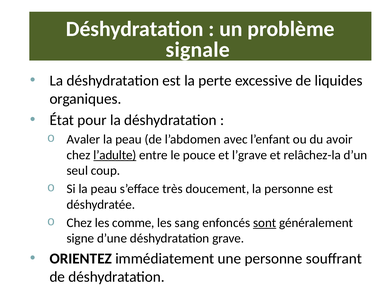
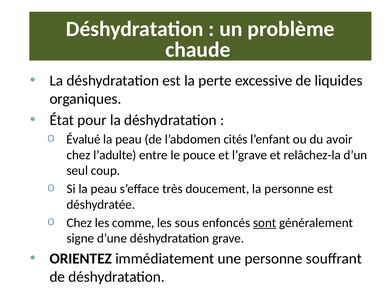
signale: signale -> chaude (198, 50)
Avaler: Avaler -> Évalué (83, 140)
avec: avec -> cités (236, 140)
l’adulte underline: present -> none (115, 155)
sang: sang -> sous (187, 223)
